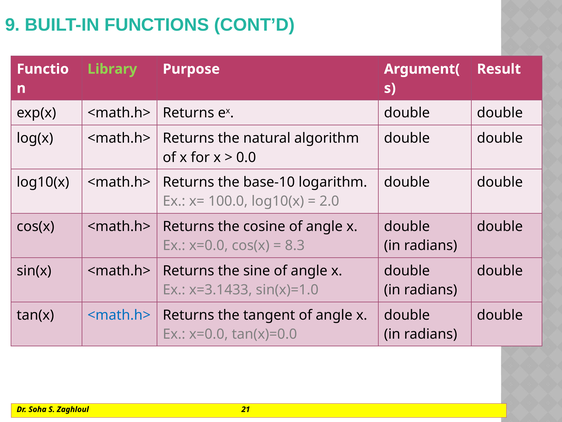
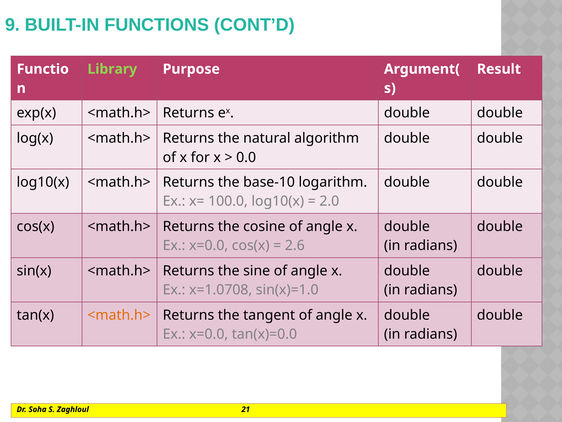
8.3: 8.3 -> 2.6 (295, 245)
x=3.1433: x=3.1433 -> x=1.0708 (221, 290)
<math.h> colour: blue -> orange (119, 315)
